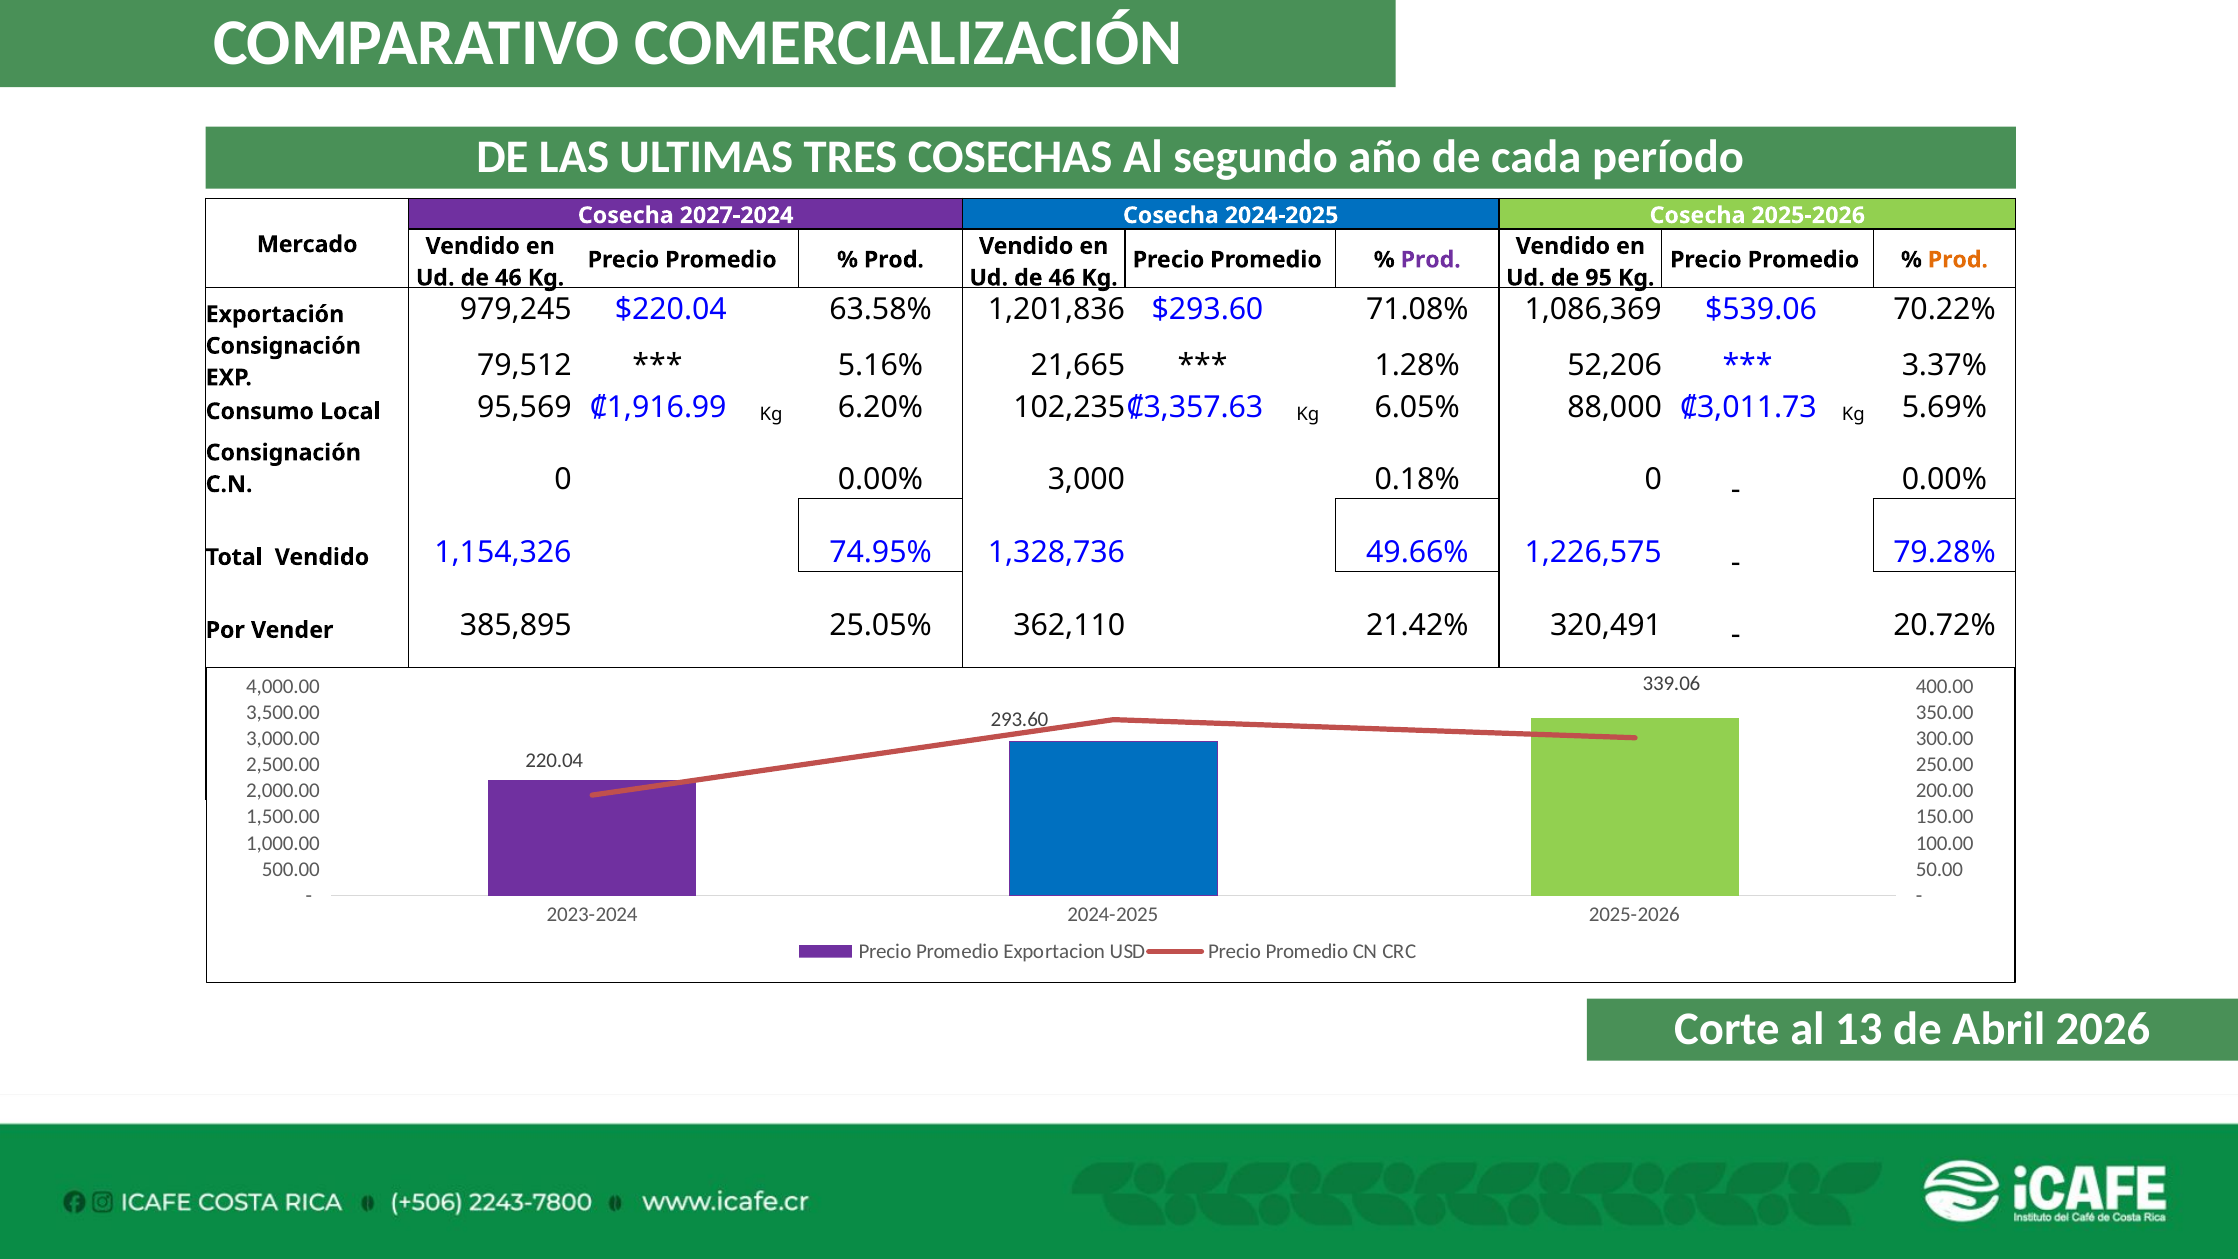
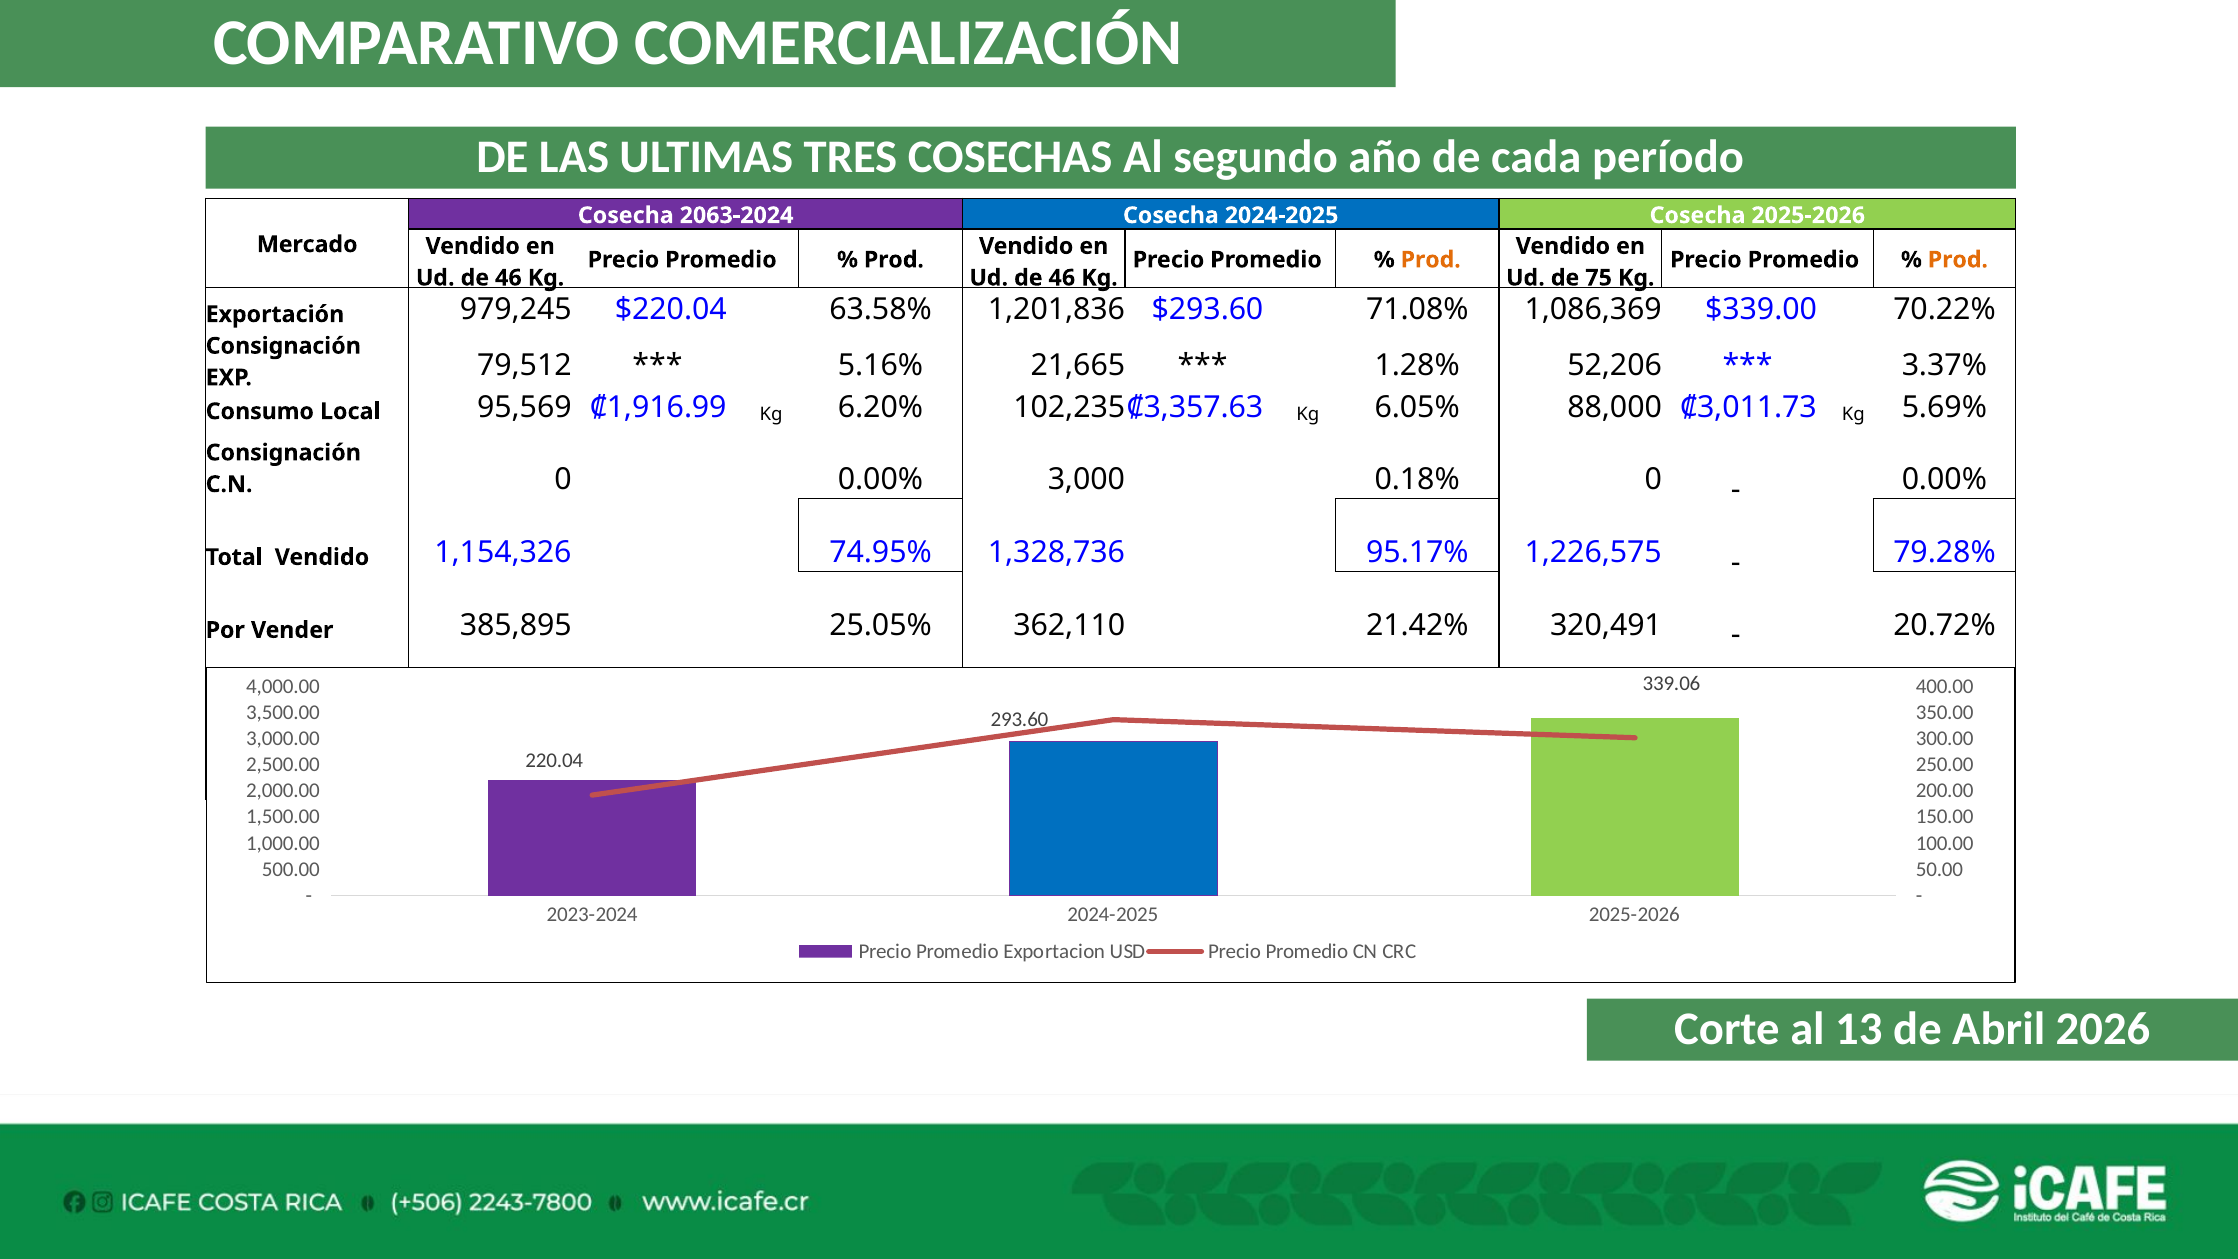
2027-2024: 2027-2024 -> 2063-2024 (737, 215)
Prod colour: purple -> orange (1431, 260)
95: 95 -> 75 (1599, 278)
$539.06: $539.06 -> $339.00 (1761, 310)
49.66%: 49.66% -> 95.17% (1417, 553)
